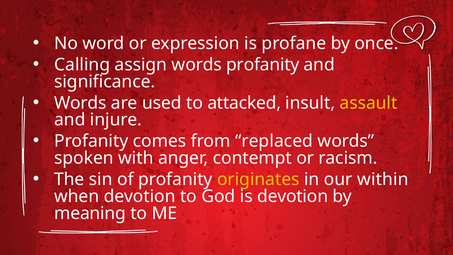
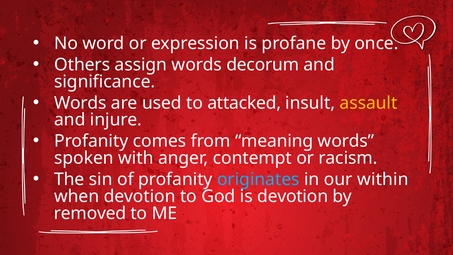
Calling: Calling -> Others (82, 65)
words profanity: profanity -> decorum (263, 65)
replaced: replaced -> meaning (274, 141)
originates colour: yellow -> light blue (258, 179)
meaning: meaning -> removed (90, 213)
